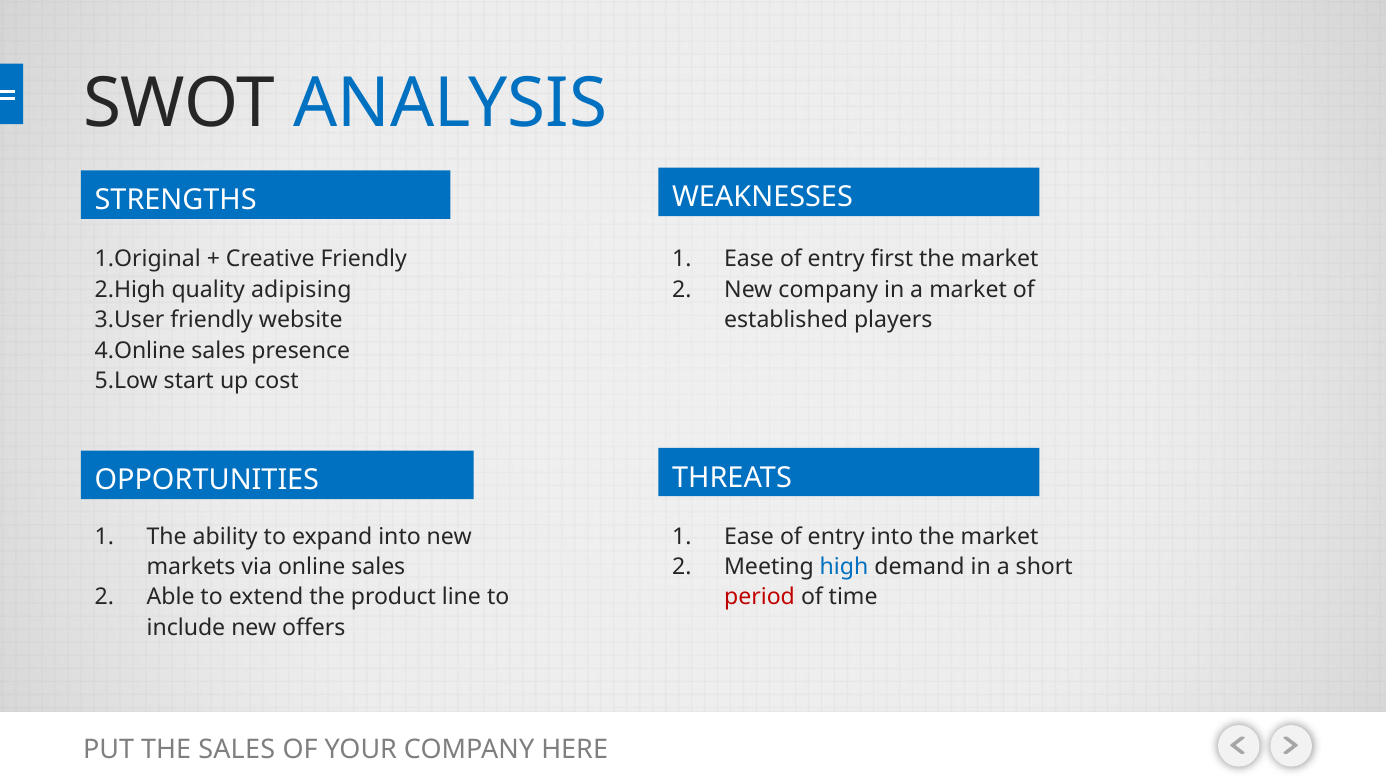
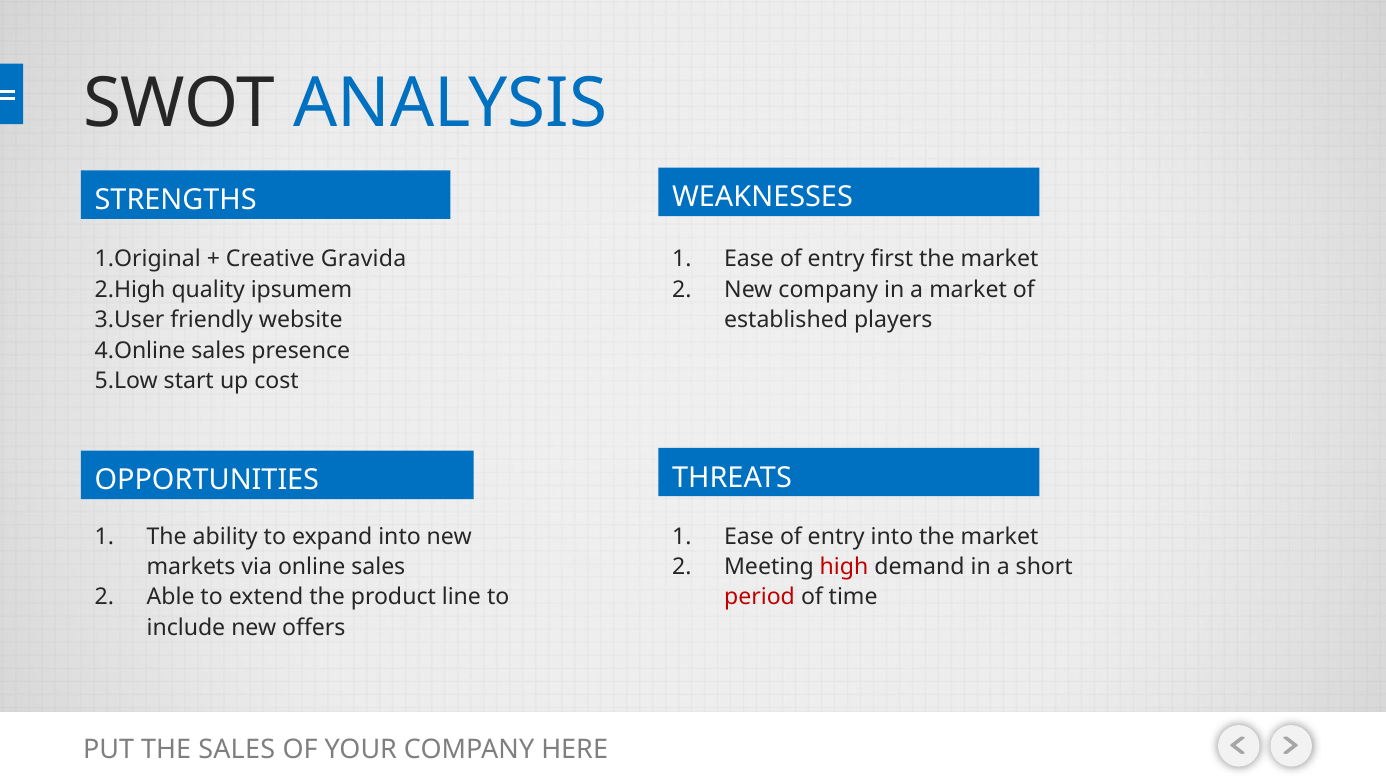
Creative Friendly: Friendly -> Gravida (364, 259)
adipising: adipising -> ipsumem (301, 289)
high colour: blue -> red (844, 567)
